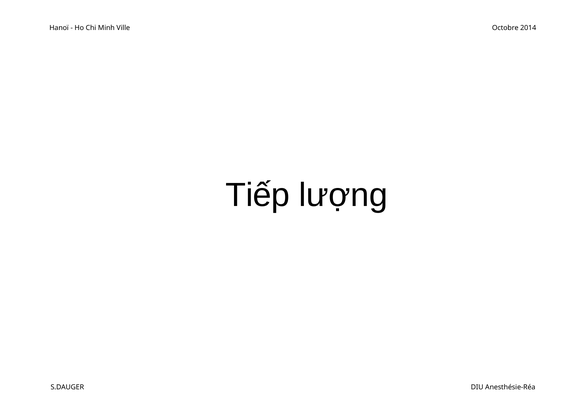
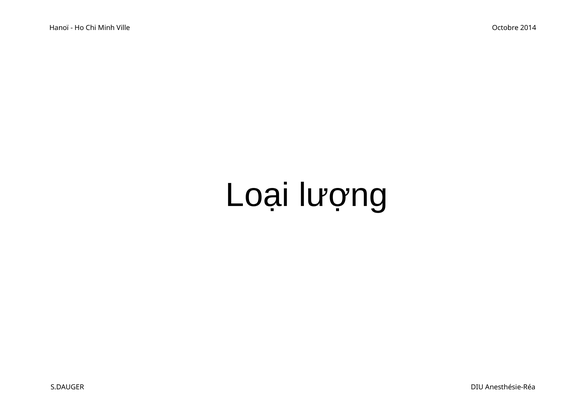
Tiếp: Tiếp -> Loại (257, 195)
